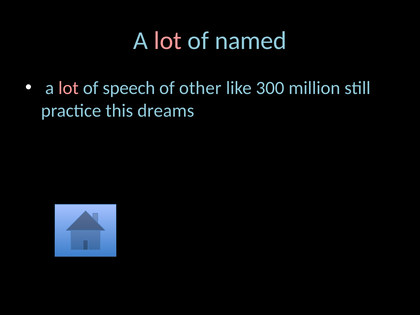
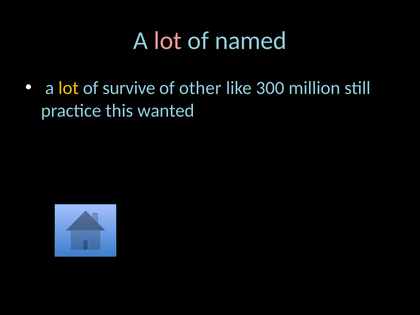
lot colour: pink -> yellow (68, 88)
speech: speech -> survive (129, 88)
dreams: dreams -> wanted (166, 111)
